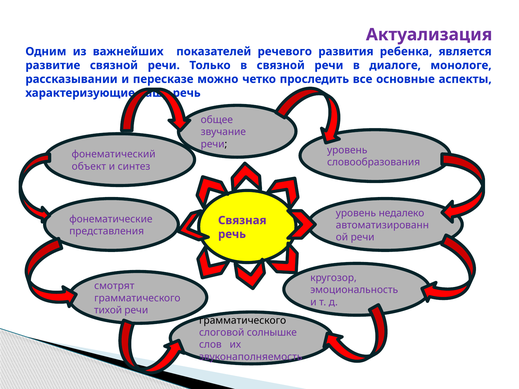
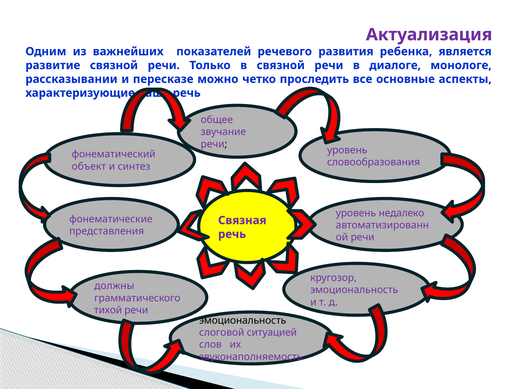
смотрят: смотрят -> должны (114, 286)
грамматического: грамматического -> эмоциональность (243, 321)
солнышке: солнышке -> ситуацией (272, 333)
